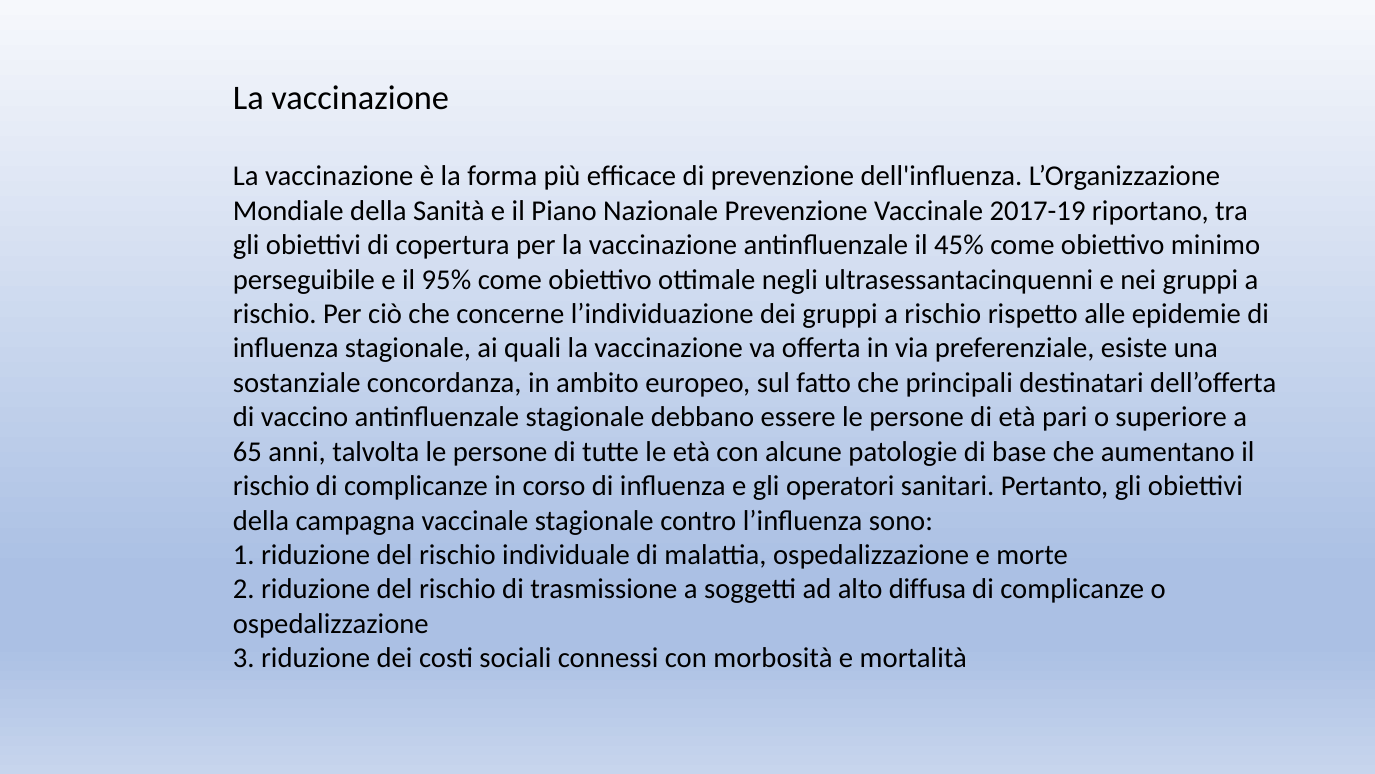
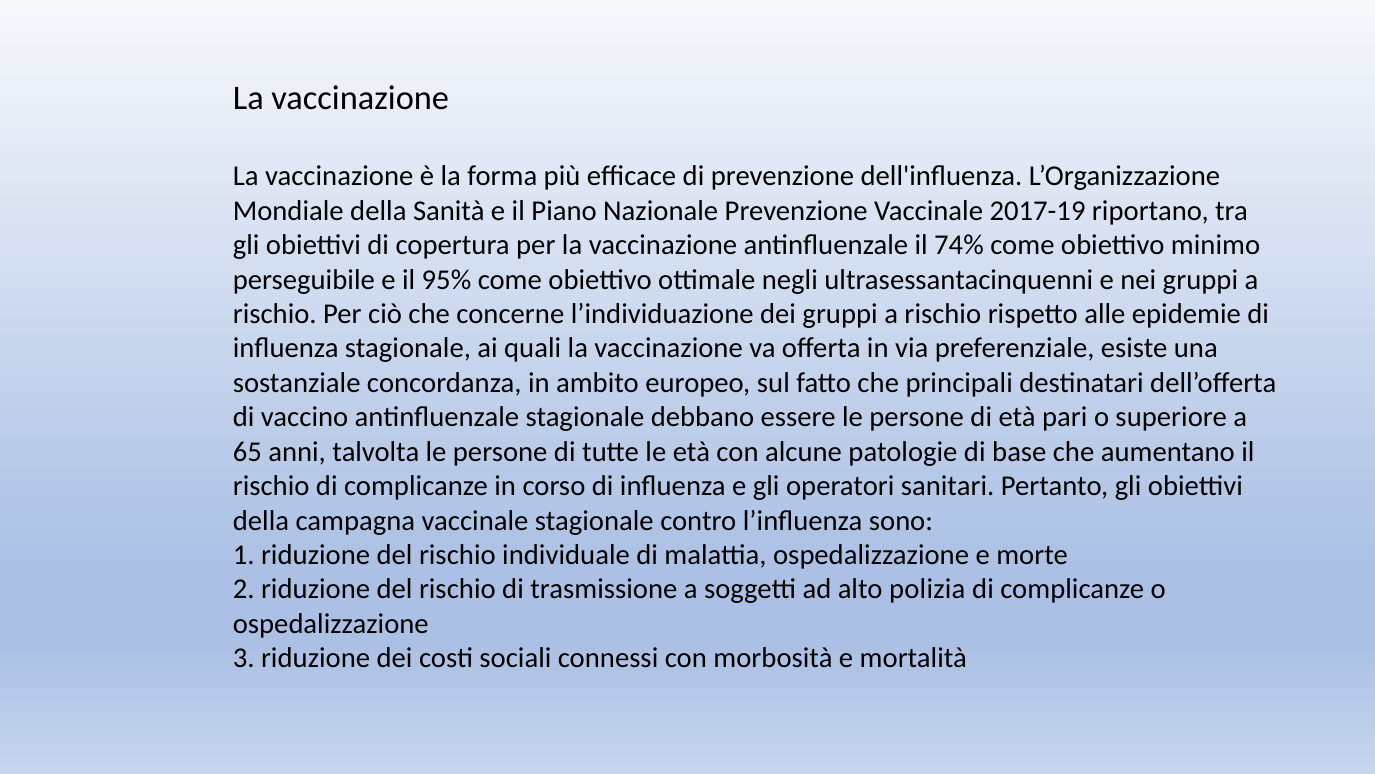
45%: 45% -> 74% (959, 245)
diffusa: diffusa -> polizia (927, 589)
